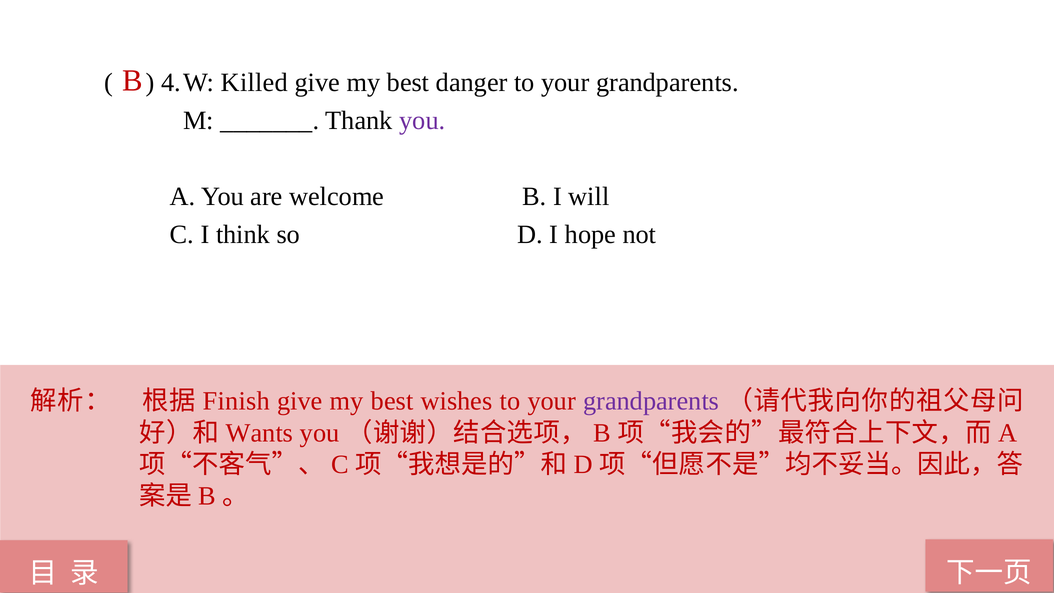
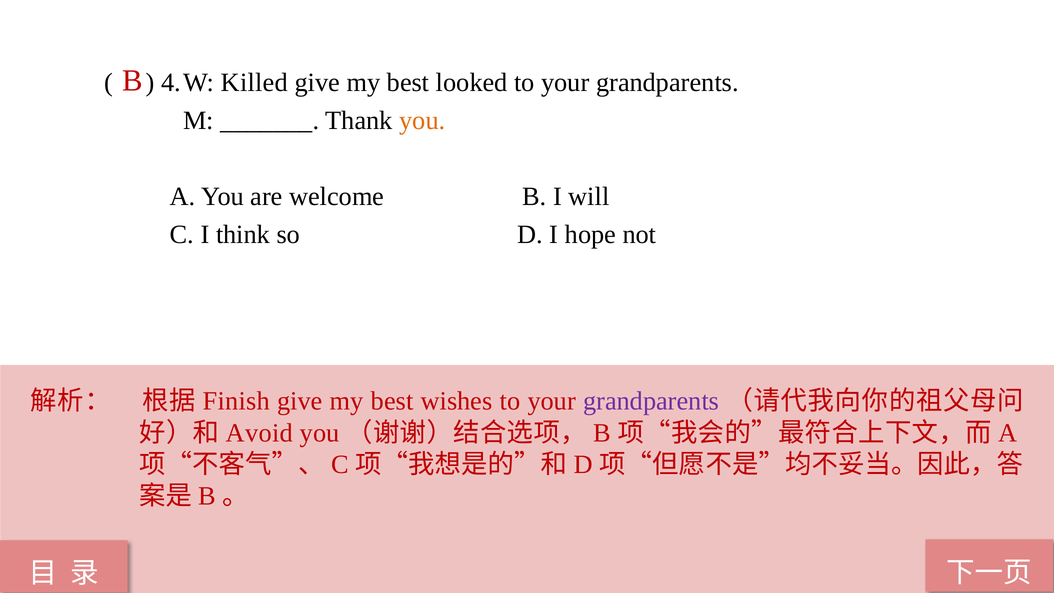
danger: danger -> looked (472, 83)
you colour: purple -> orange (422, 121)
Wants: Wants -> Avoid (259, 433)
